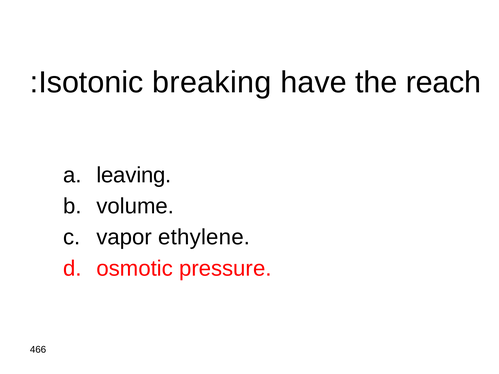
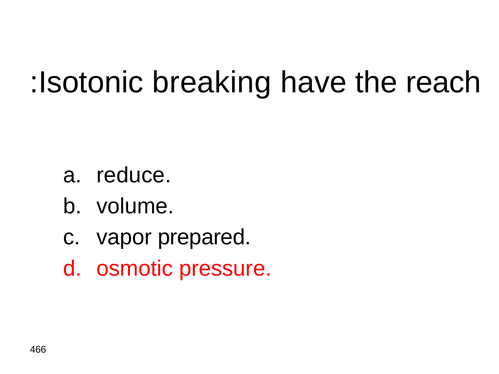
leaving: leaving -> reduce (134, 175)
ethylene: ethylene -> prepared (204, 237)
